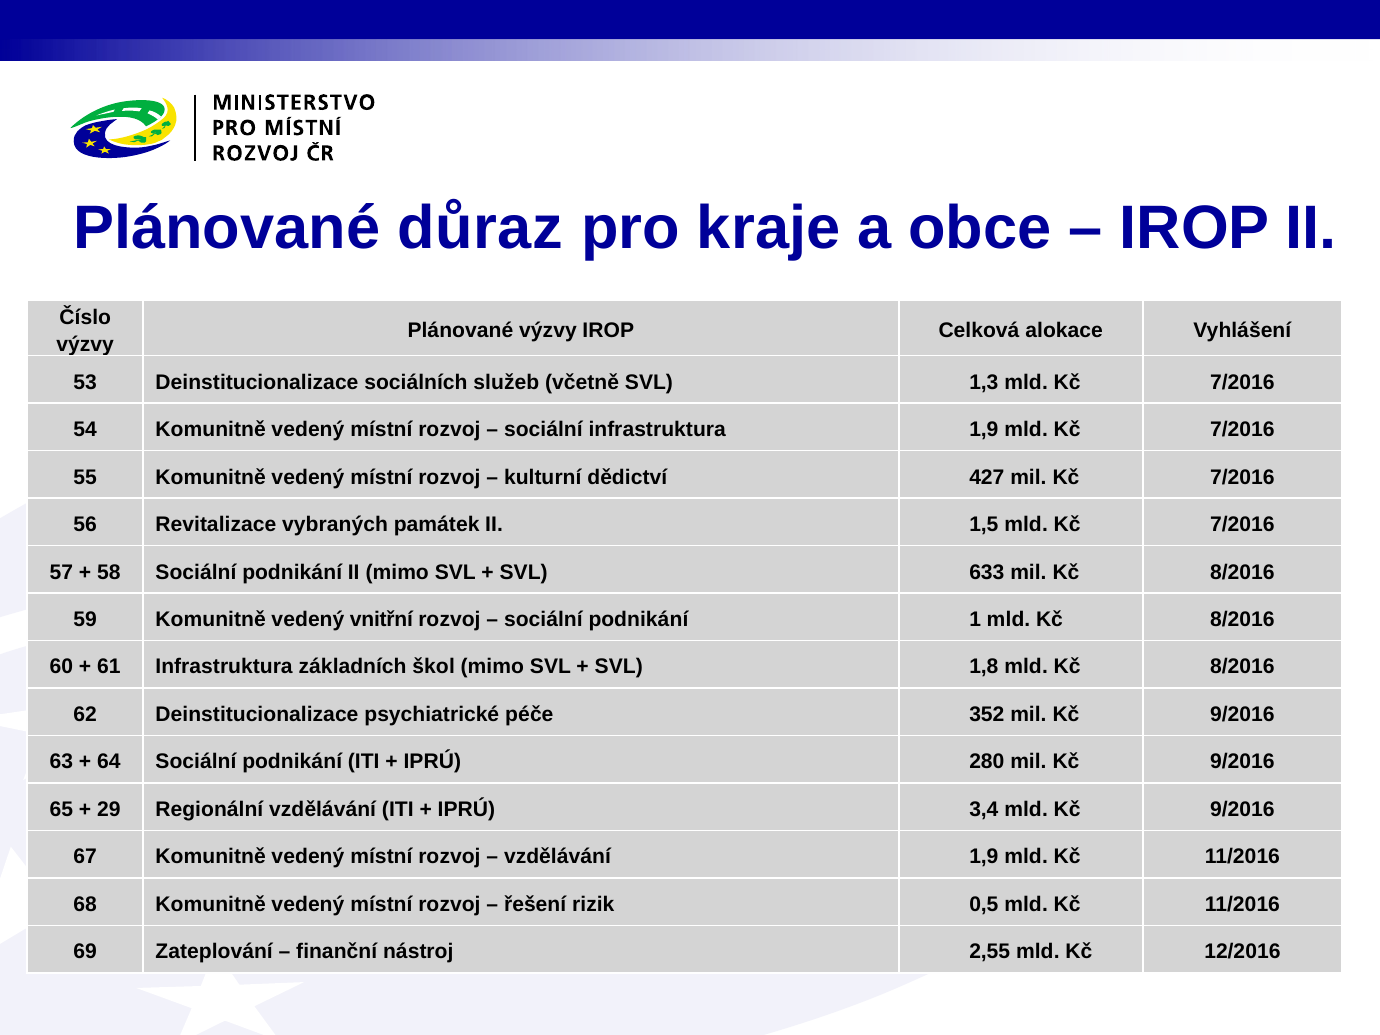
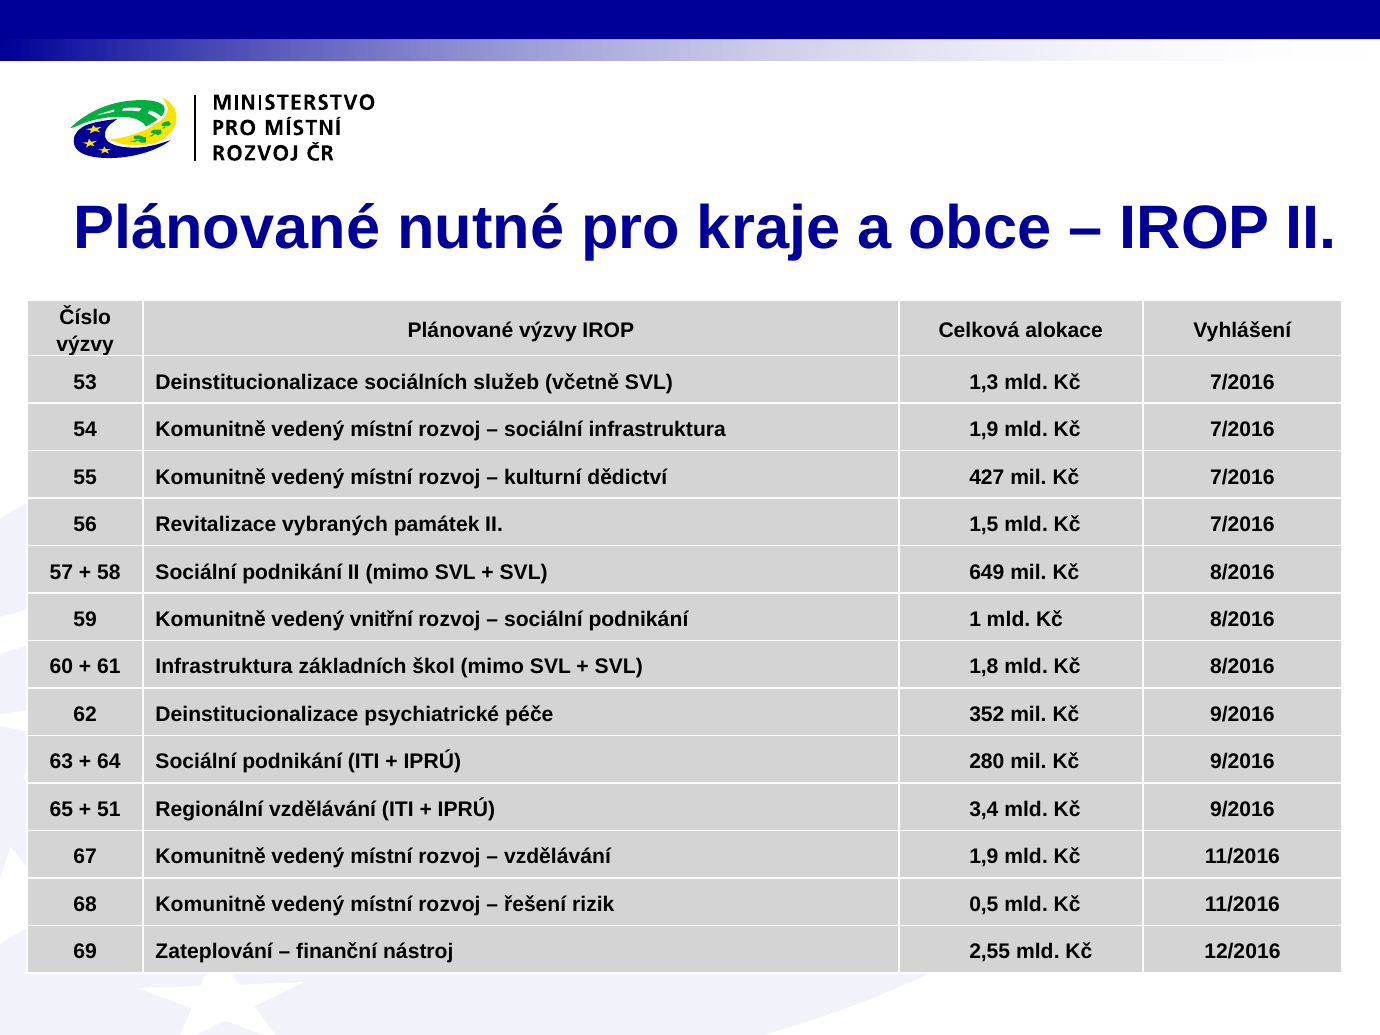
důraz: důraz -> nutné (481, 228)
633: 633 -> 649 (987, 572)
29: 29 -> 51 (109, 809)
